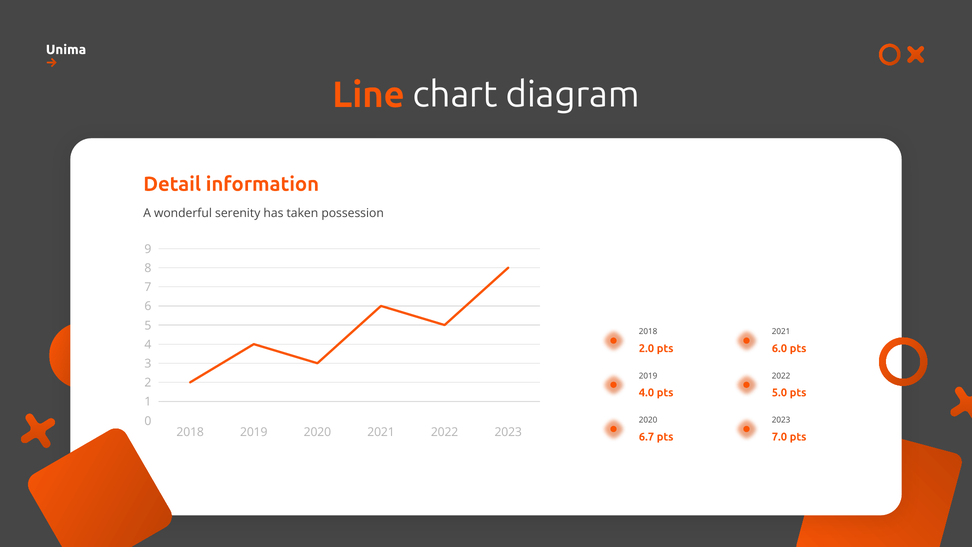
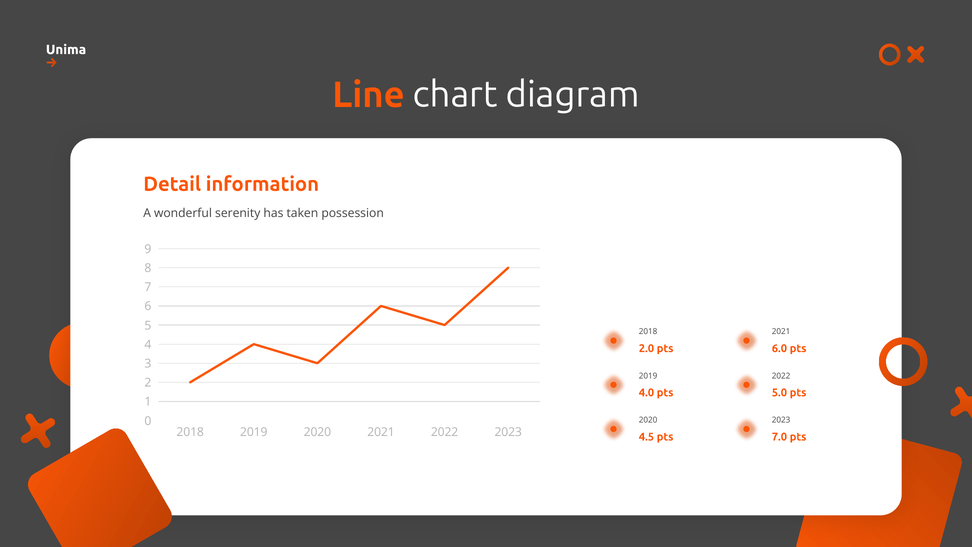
6.7: 6.7 -> 4.5 (646, 437)
